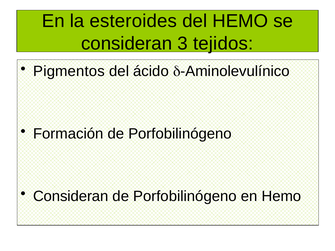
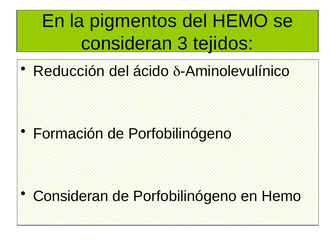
esteroides: esteroides -> pigmentos (133, 21)
Pigmentos: Pigmentos -> Reducción (69, 71)
